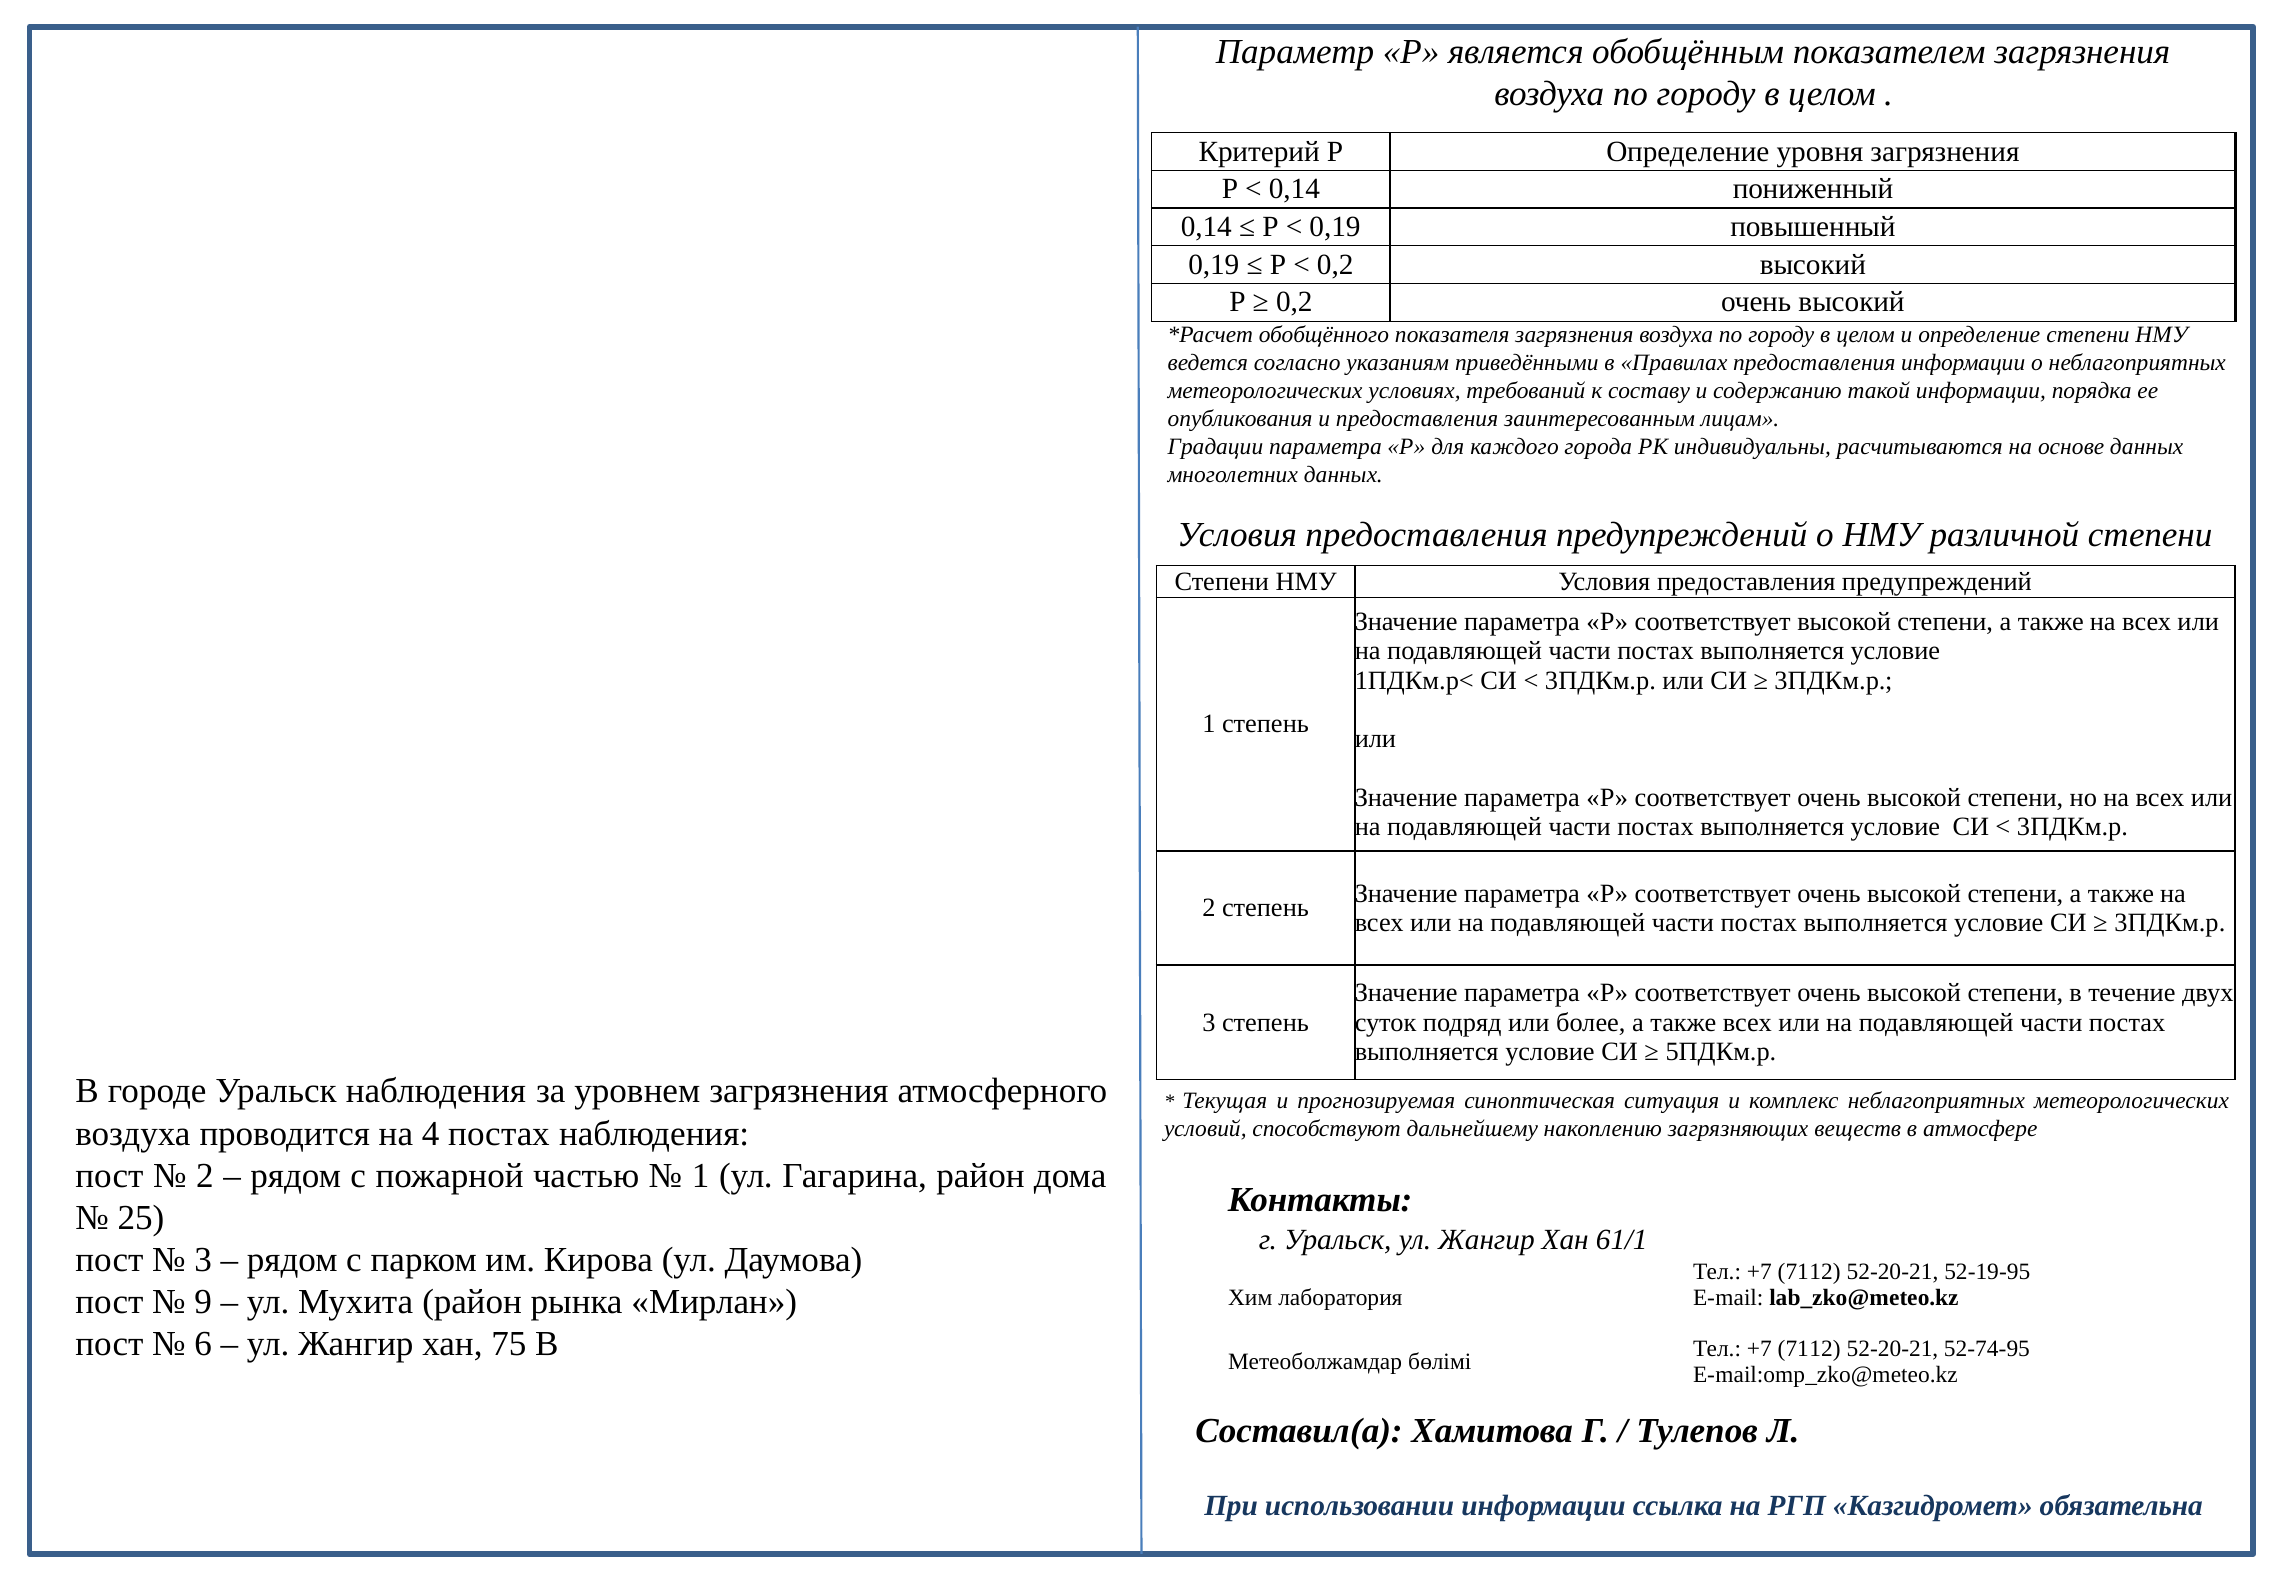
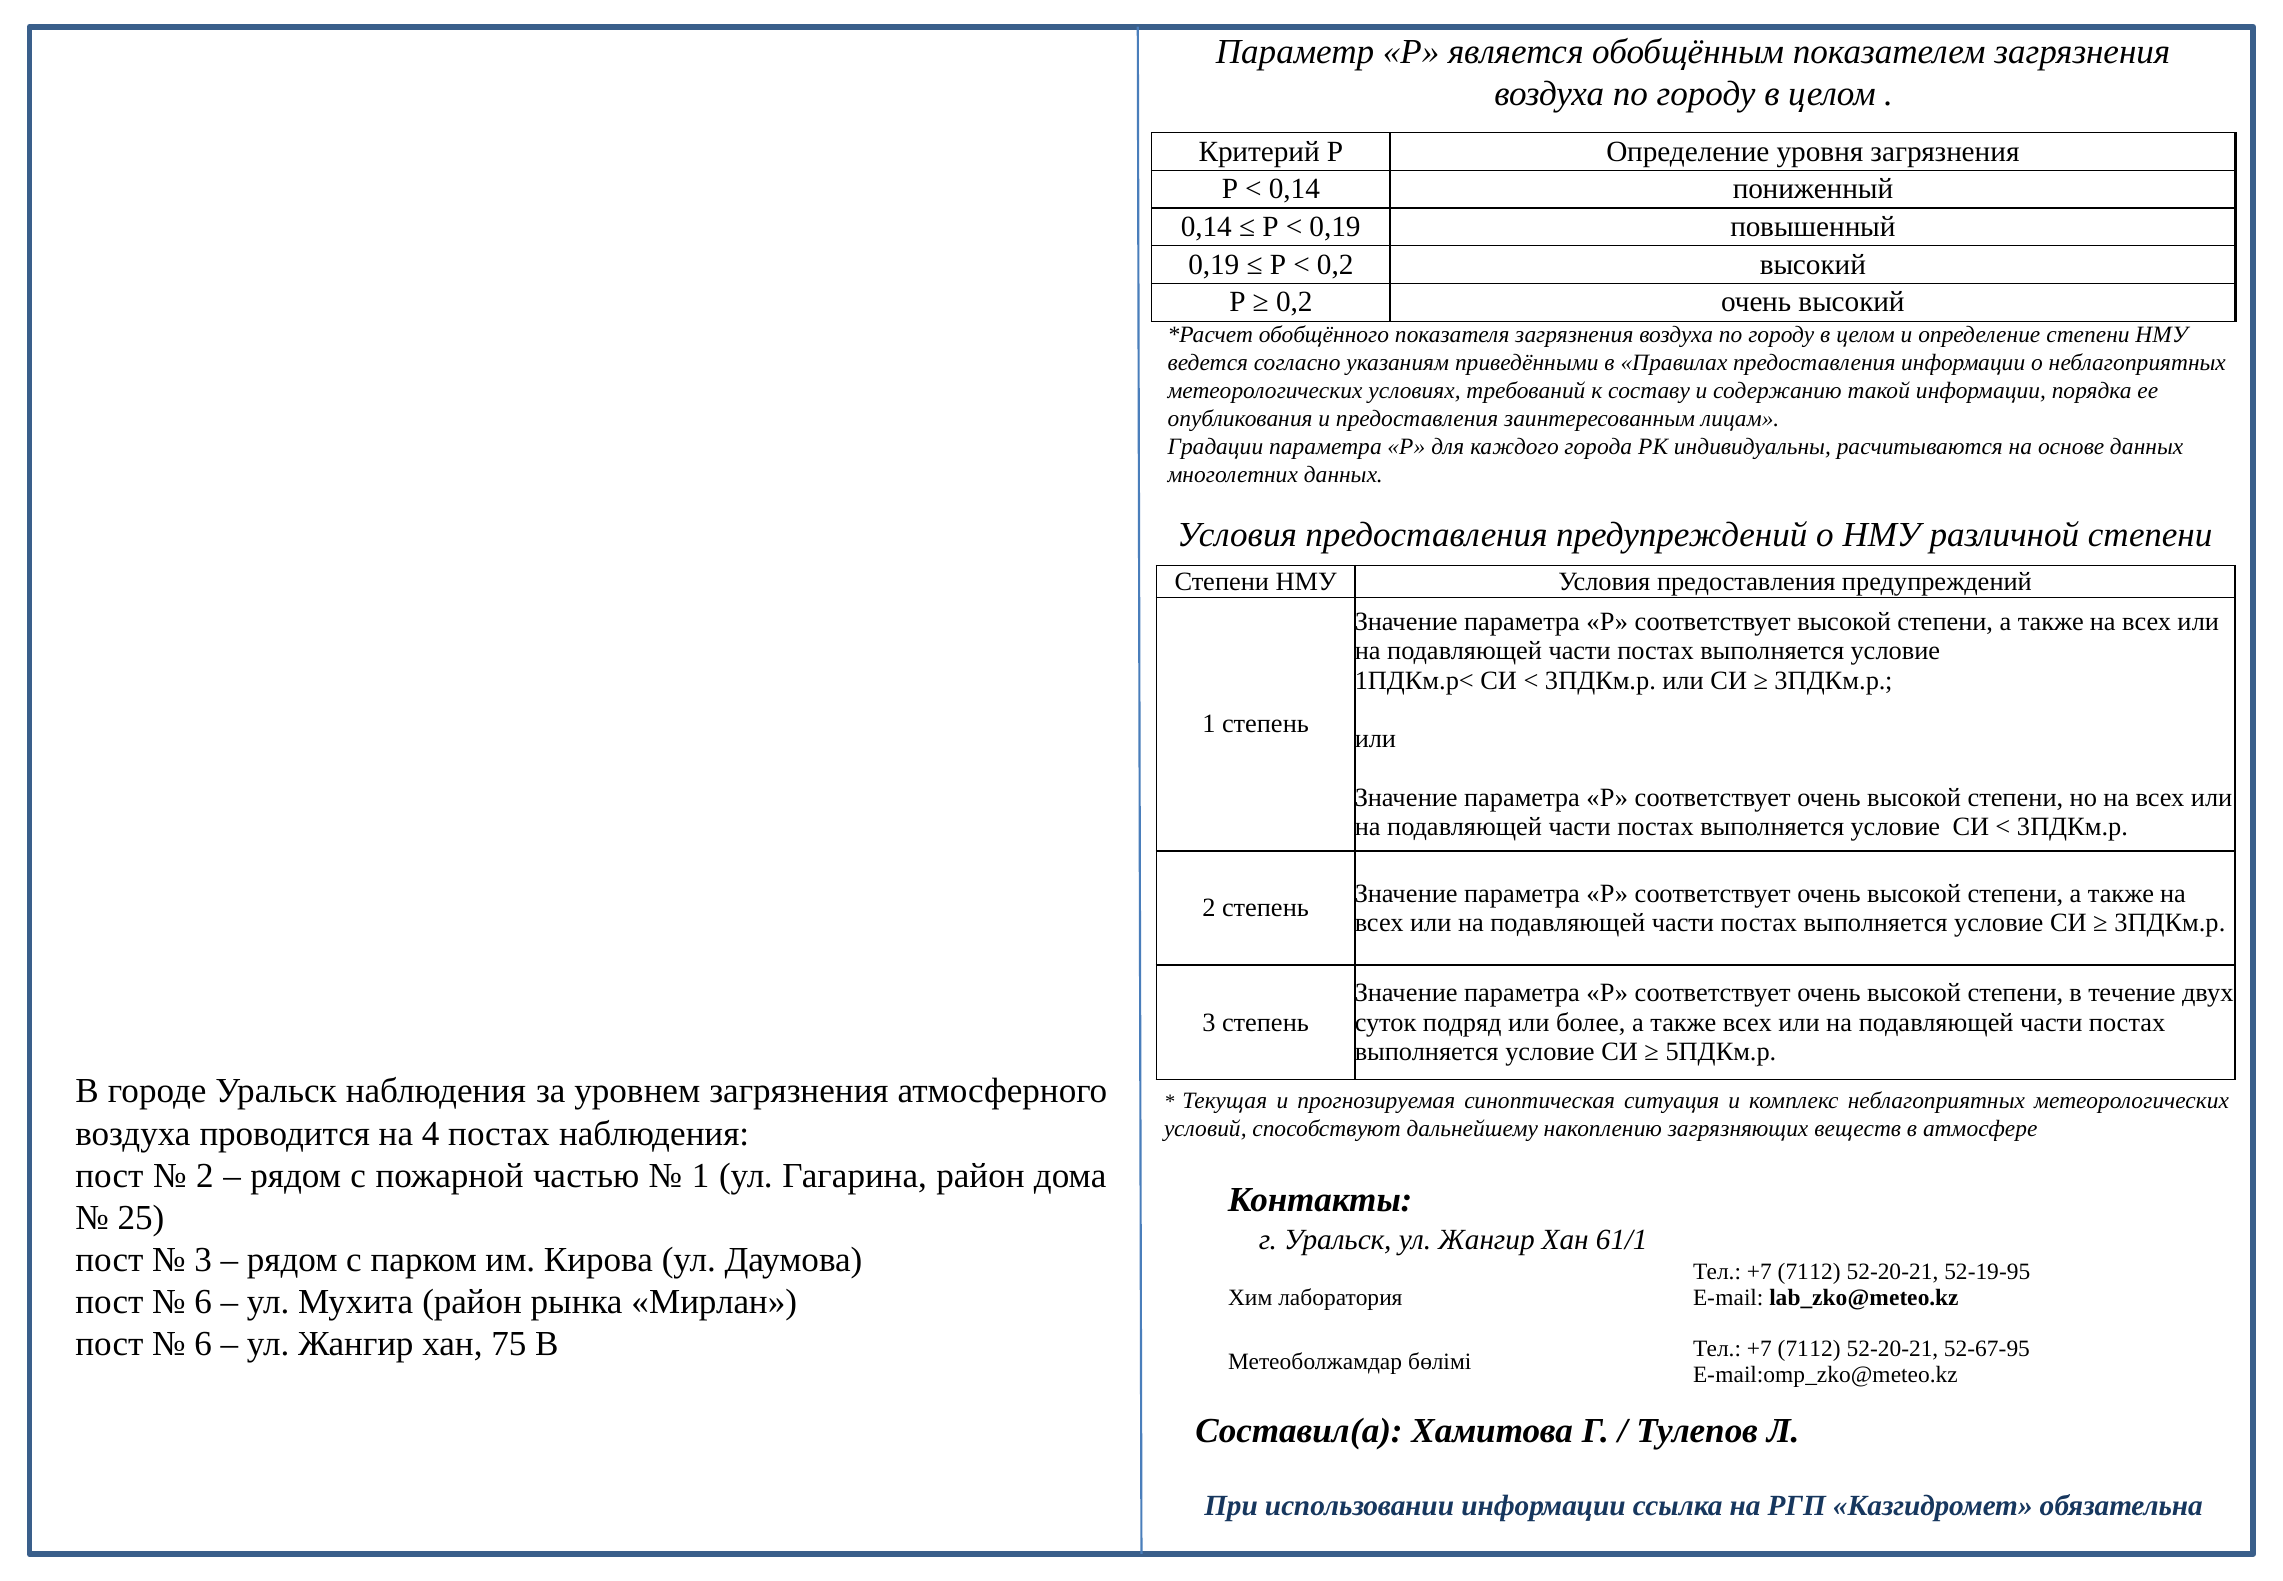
9: 9 -> 6 (203, 1302)
52-74-95: 52-74-95 -> 52-67-95 (1987, 1349)
